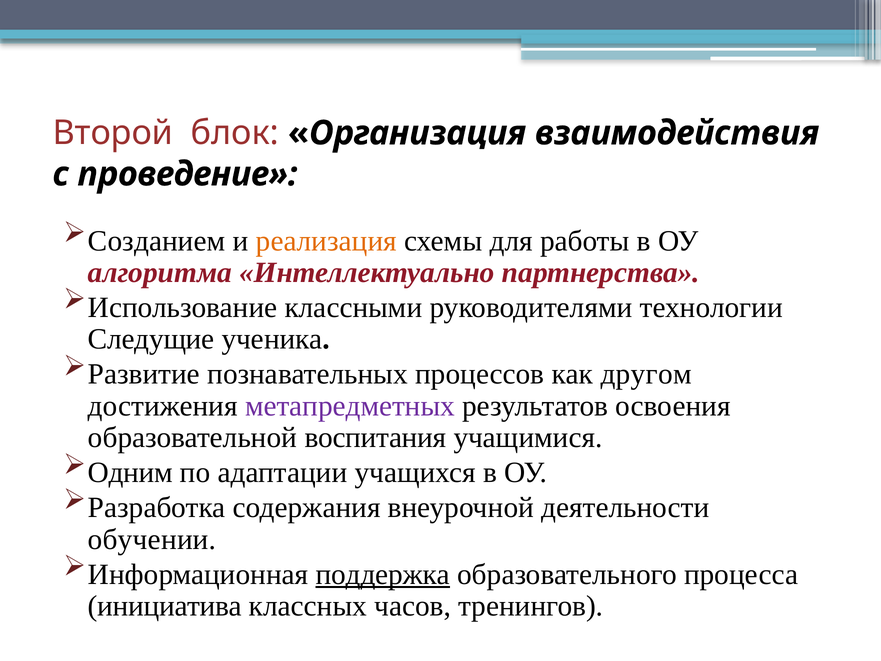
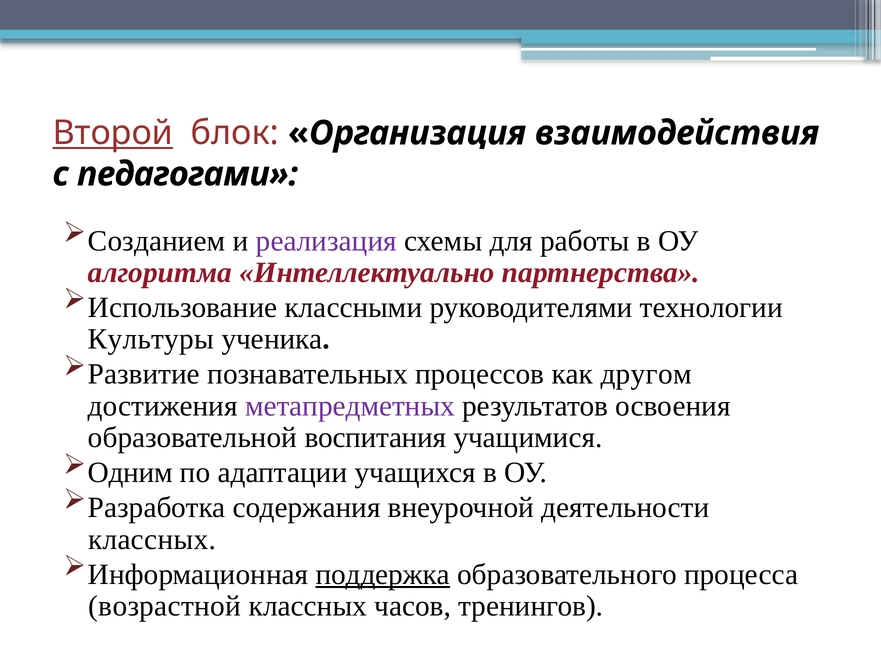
Второй underline: none -> present (113, 133)
проведение: проведение -> педагогами (188, 174)
реализация colour: orange -> purple (326, 241)
Следущие: Следущие -> Культуры (151, 339)
обучении: обучении -> классных (152, 539)
инициатива: инициатива -> возрастной (165, 606)
